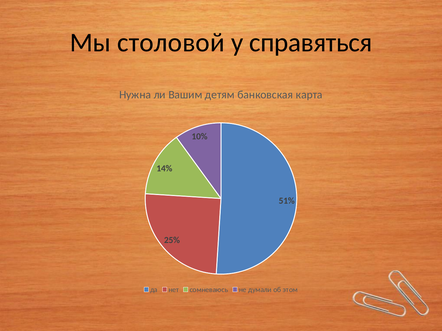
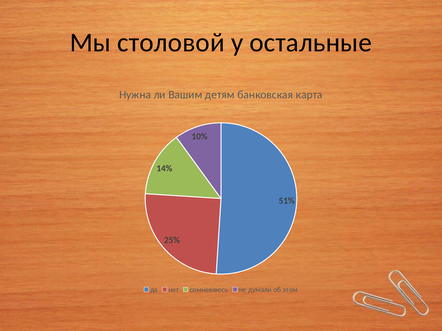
справяться: справяться -> остальные (311, 43)
